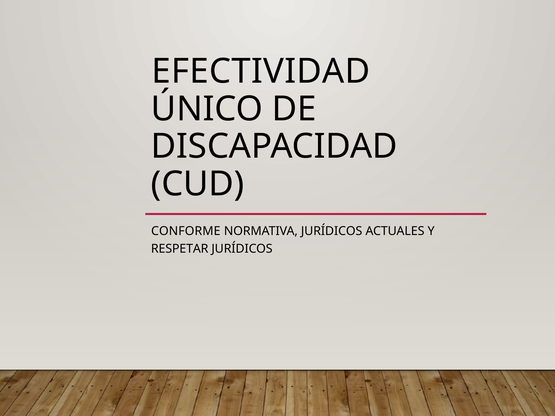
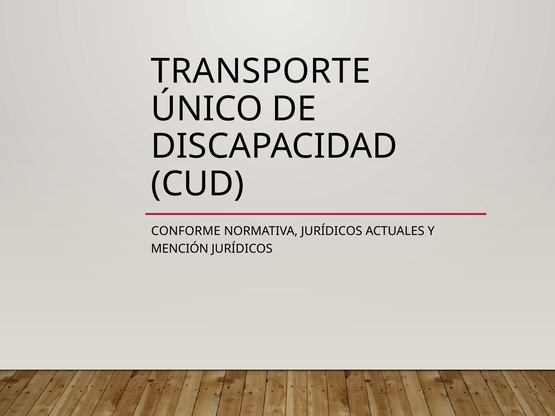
EFECTIVIDAD: EFECTIVIDAD -> TRANSPORTE (261, 72)
RESPETAR: RESPETAR -> MENCIÓN (180, 249)
